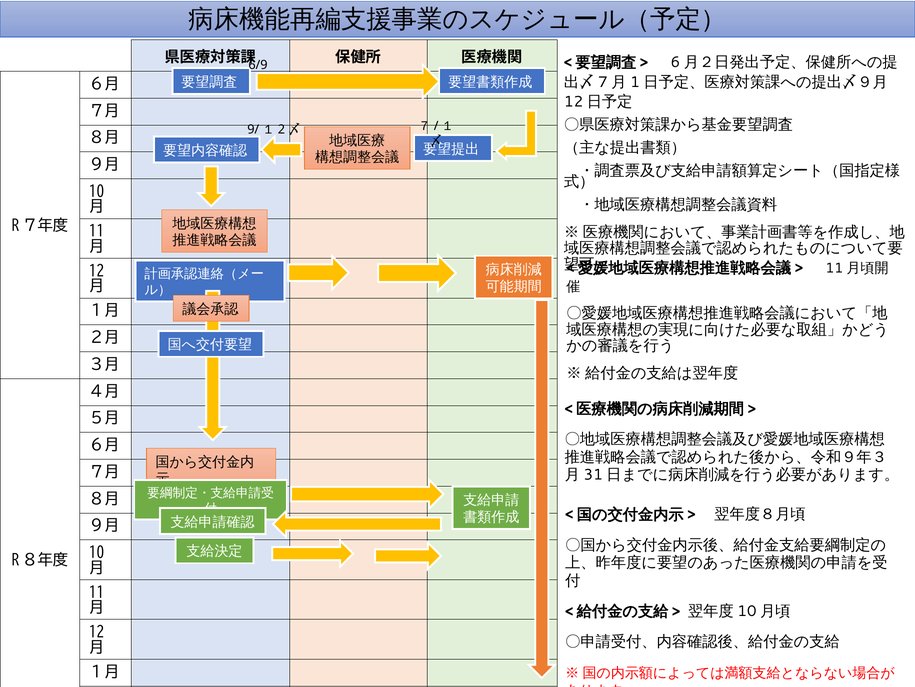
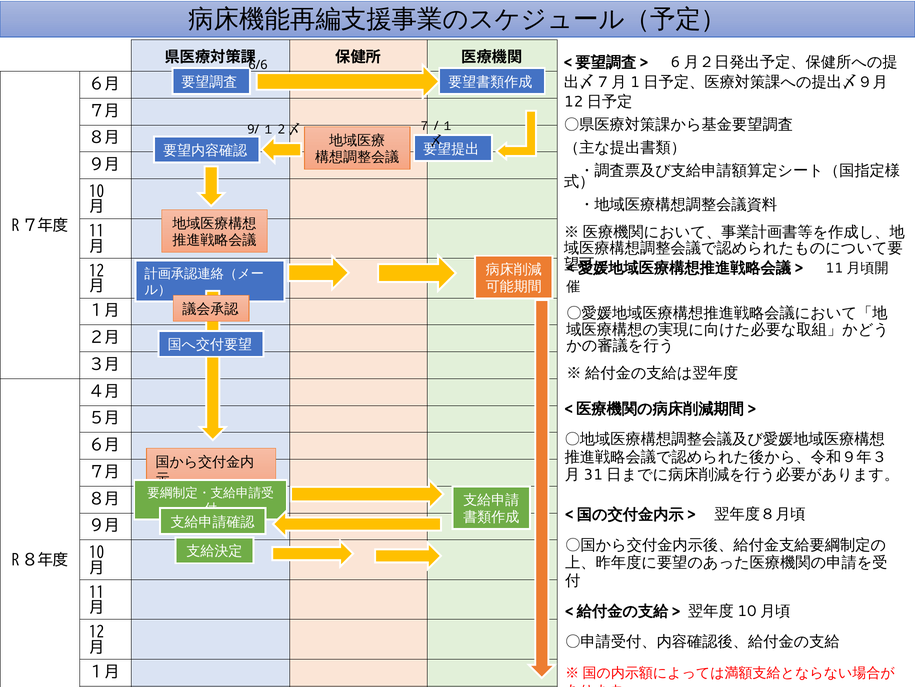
6/9: 6/9 -> 6/6 (258, 65)
